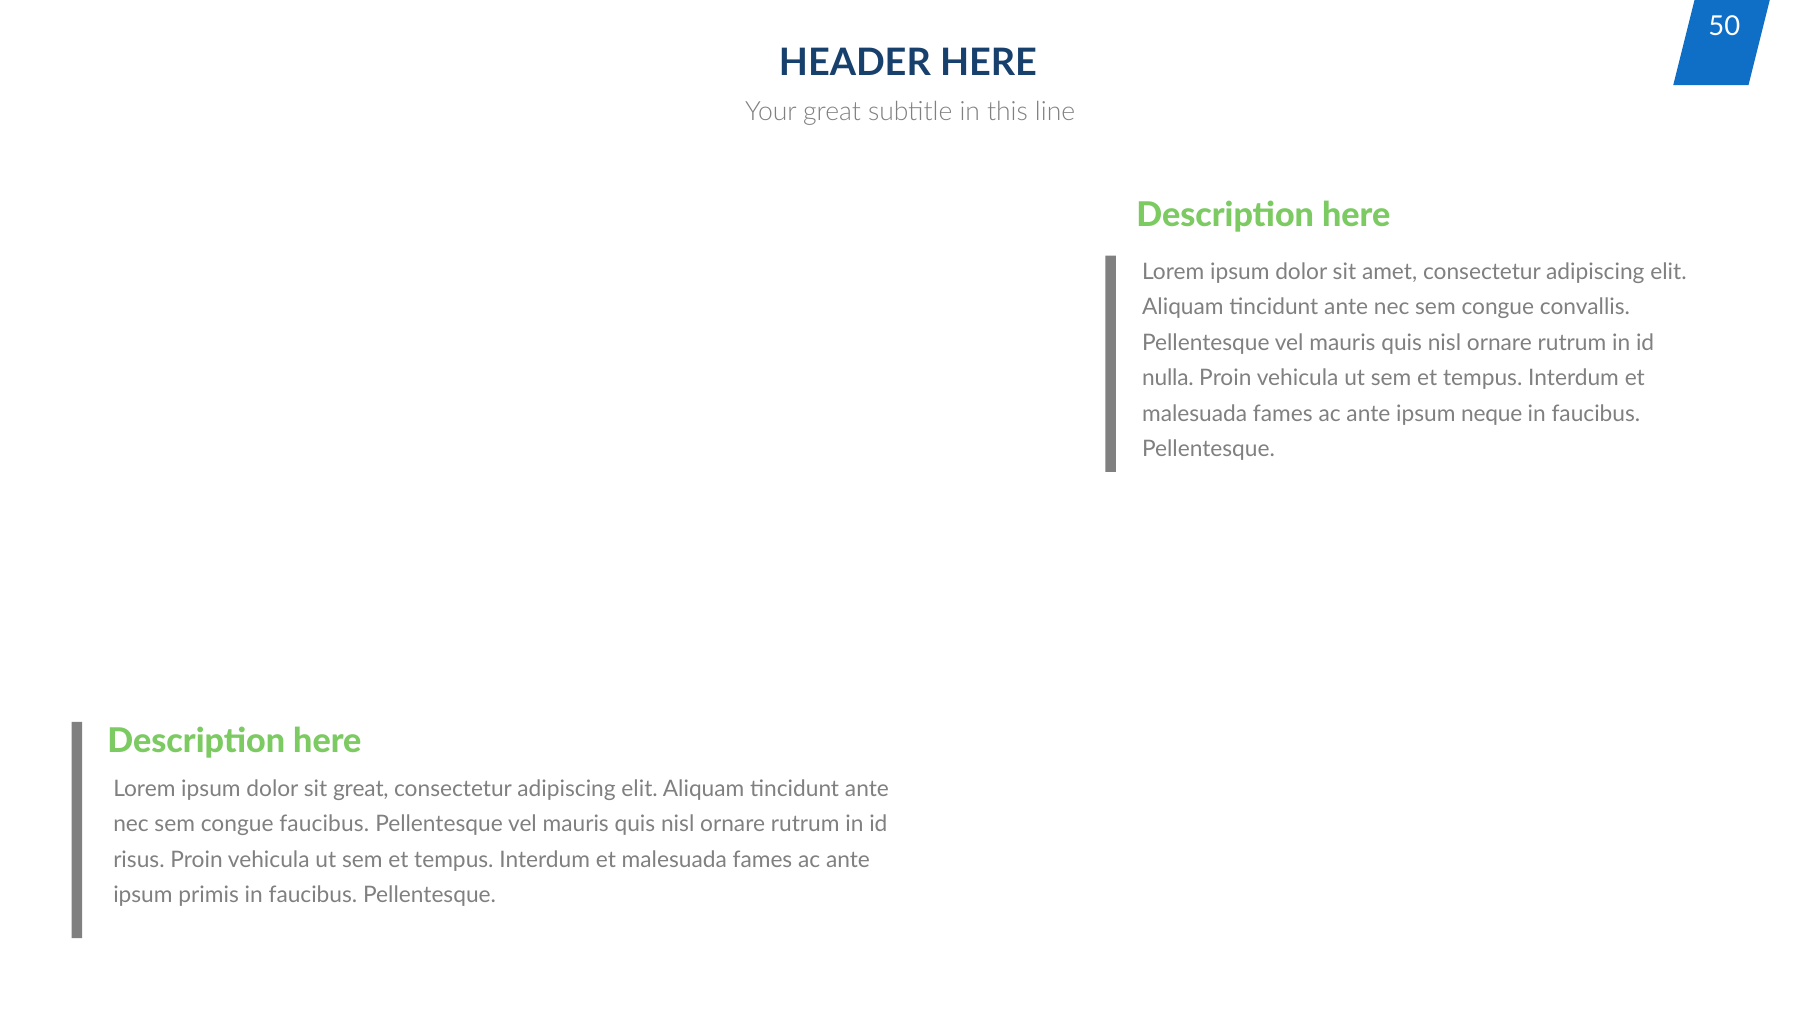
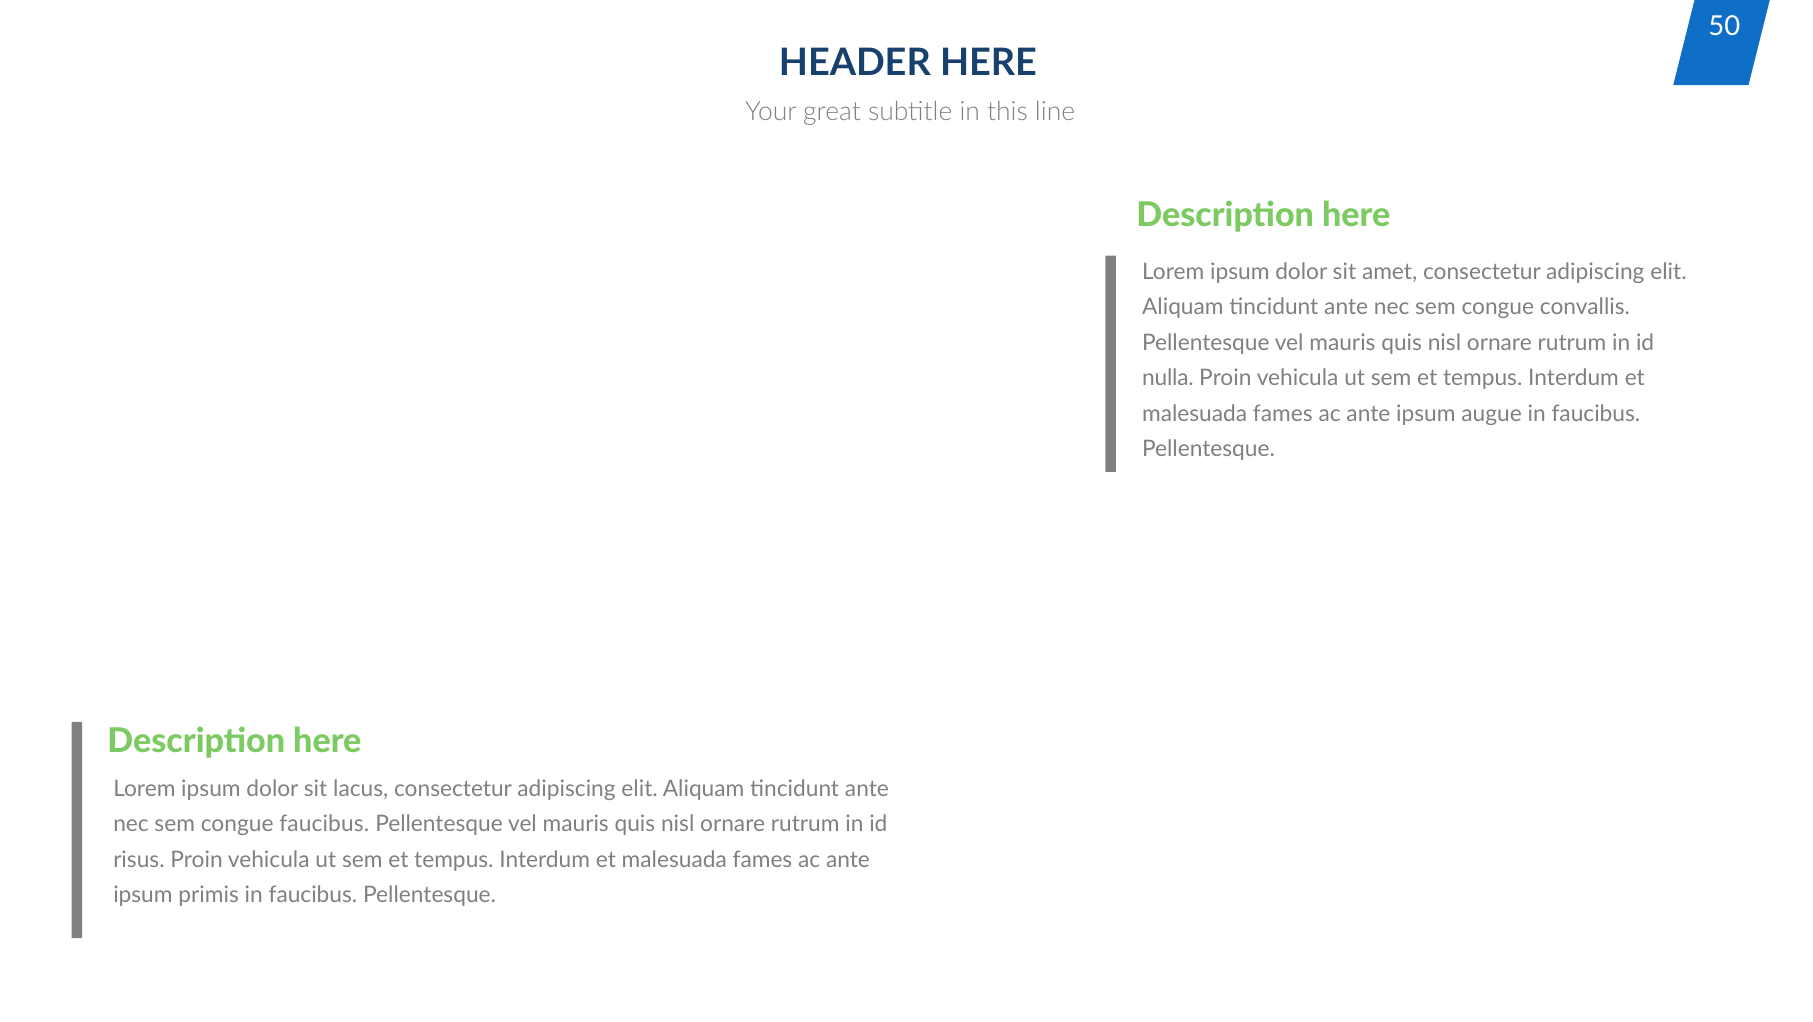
neque: neque -> augue (1492, 414)
sit great: great -> lacus (361, 789)
